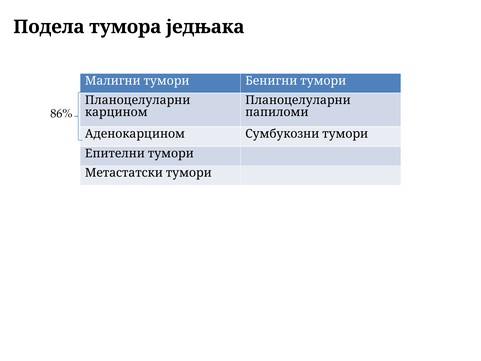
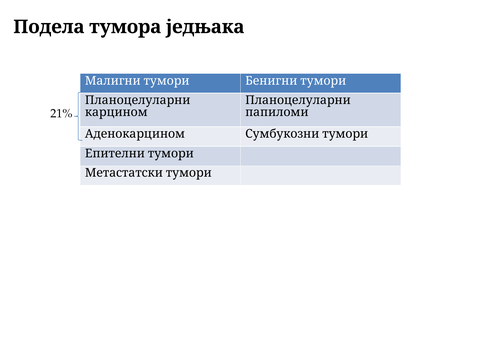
86%: 86% -> 21% (61, 114)
